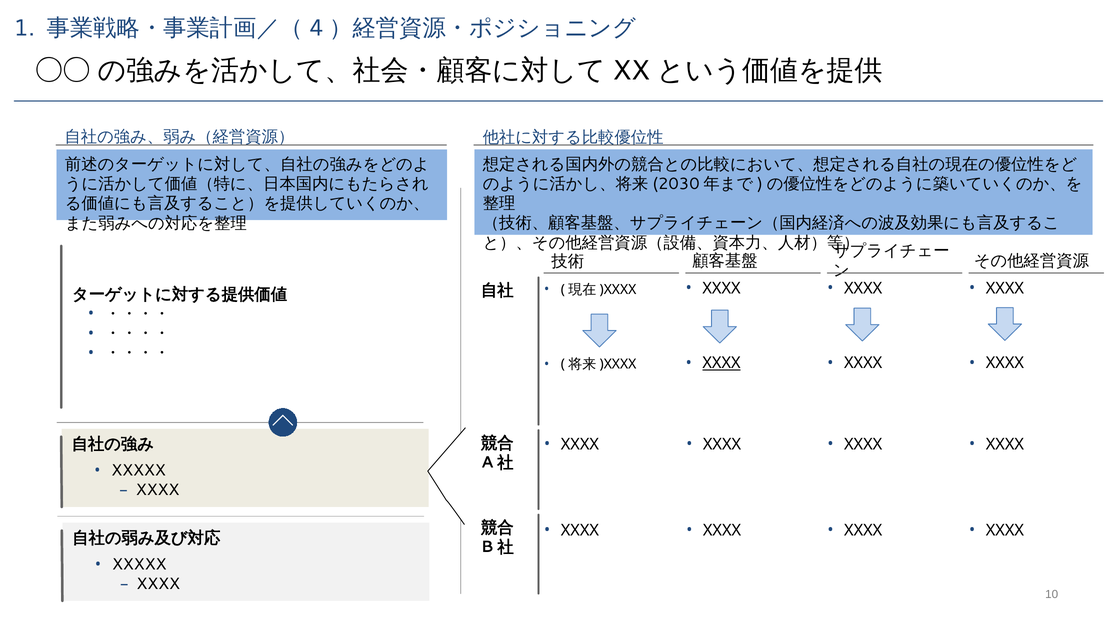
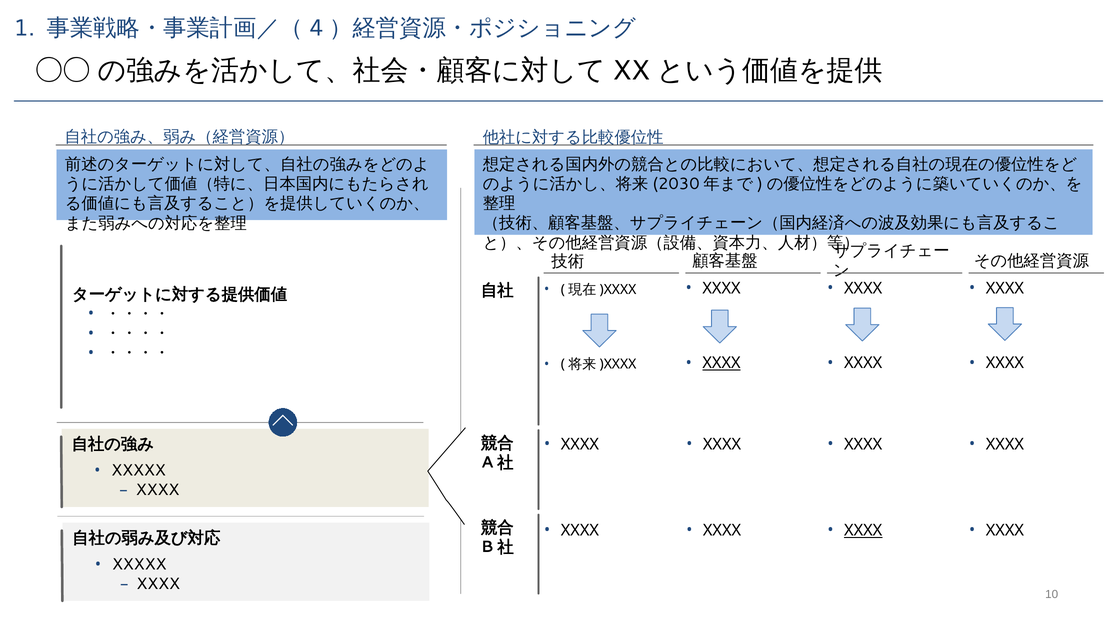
XXXX underline: none -> present (863, 531)
